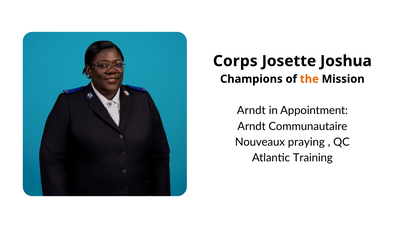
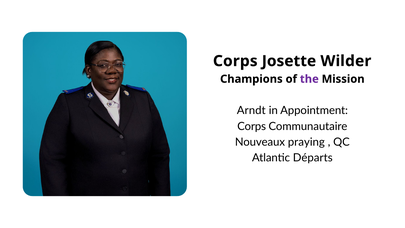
Joshua: Joshua -> Wilder (346, 61)
the colour: orange -> purple (309, 79)
Arndt: Arndt -> Corps (252, 126)
Training: Training -> Départs (313, 158)
